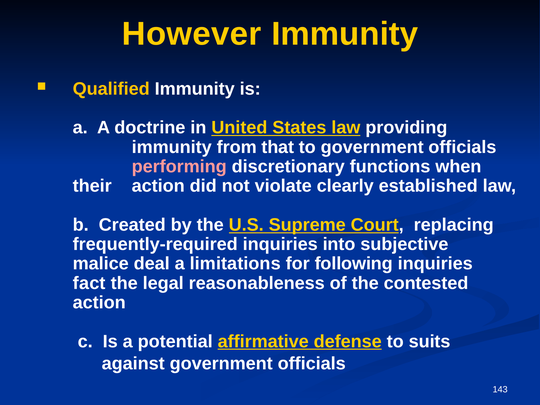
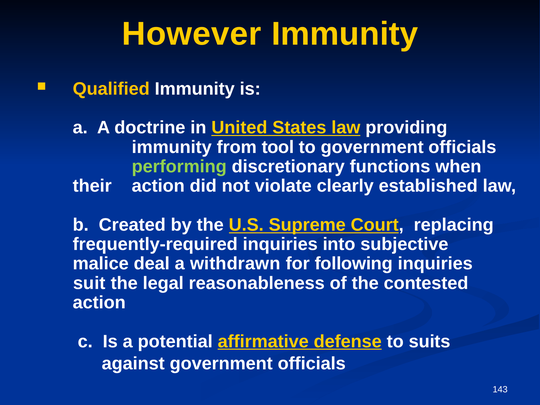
that: that -> tool (278, 147)
performing colour: pink -> light green (179, 167)
limitations: limitations -> withdrawn (235, 264)
fact: fact -> suit (89, 283)
